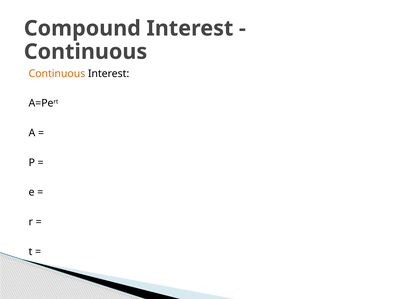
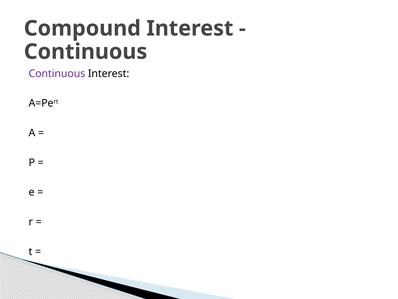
Continuous colour: orange -> purple (57, 73)
